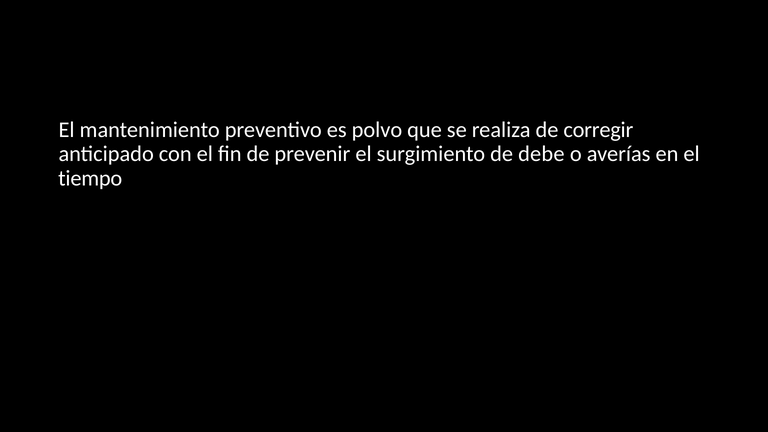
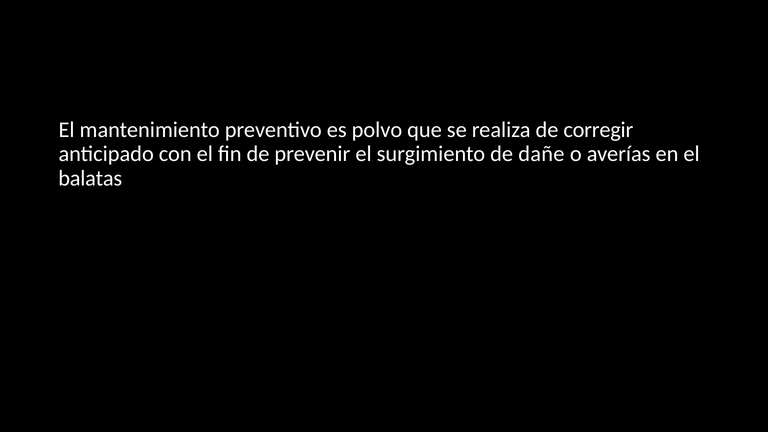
debe: debe -> dañe (541, 154)
tiempo: tiempo -> balatas (90, 178)
